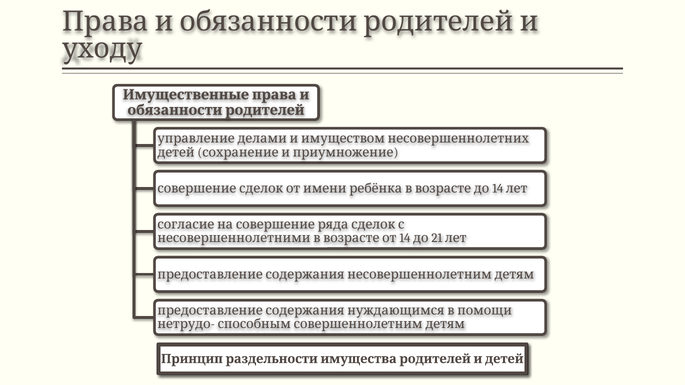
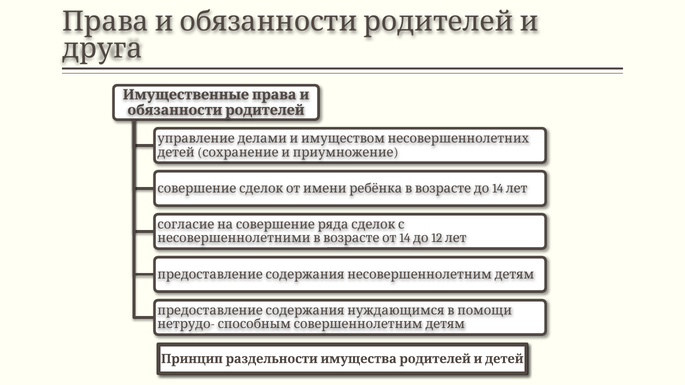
уходу: уходу -> друга (102, 49)
21: 21 -> 12 (437, 238)
